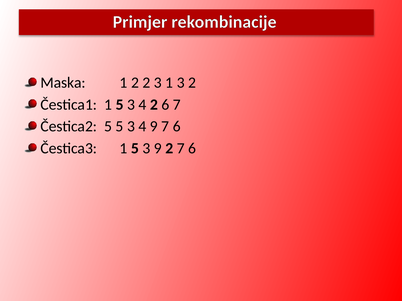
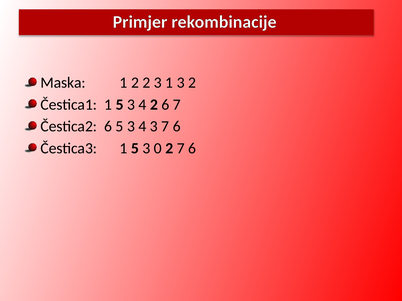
Čestica2 5: 5 -> 6 (108, 127)
4 9: 9 -> 3 (154, 127)
3 9: 9 -> 0 (158, 149)
